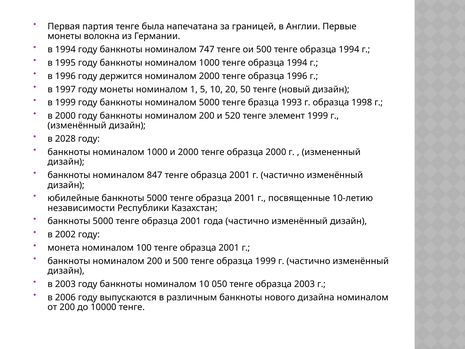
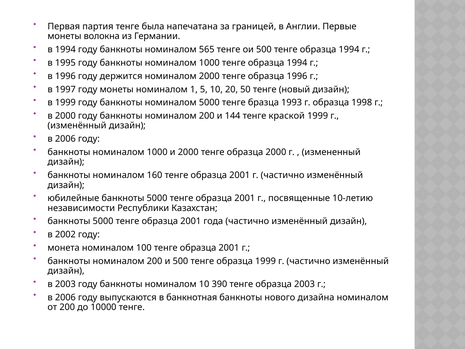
747: 747 -> 565 (207, 50)
520: 520 -> 144 (233, 116)
элемент: элемент -> краской (287, 116)
2028: 2028 -> 2006 (65, 139)
847: 847 -> 160 (155, 175)
050: 050 -> 390 (219, 284)
различным: различным -> банкнотная (192, 297)
